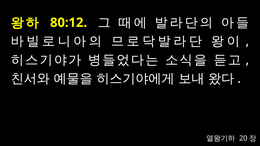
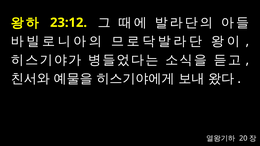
80:12: 80:12 -> 23:12 (69, 23)
